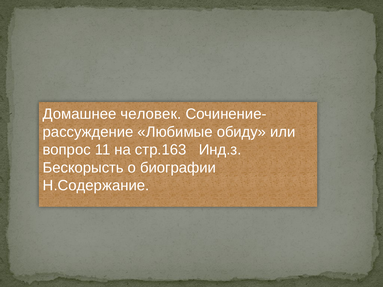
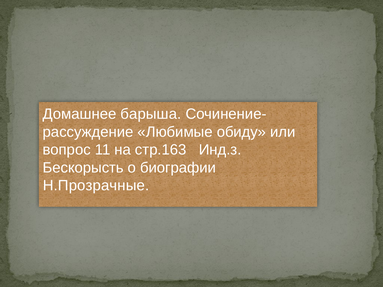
человек: человек -> барыша (151, 114)
Н.Содержание: Н.Содержание -> Н.Прозрачные (96, 186)
